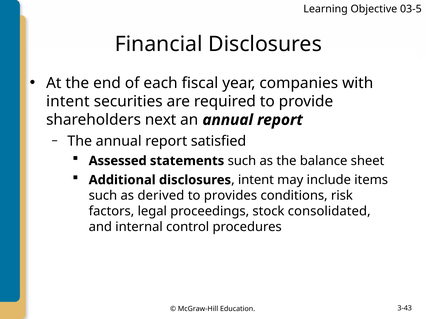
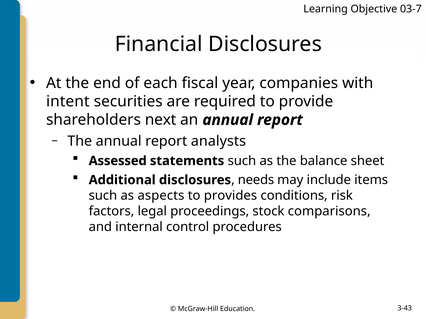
03-5: 03-5 -> 03-7 (411, 9)
satisfied: satisfied -> analysts (218, 141)
intent: intent -> needs (256, 180)
derived: derived -> aspects (161, 196)
consolidated: consolidated -> comparisons (329, 211)
